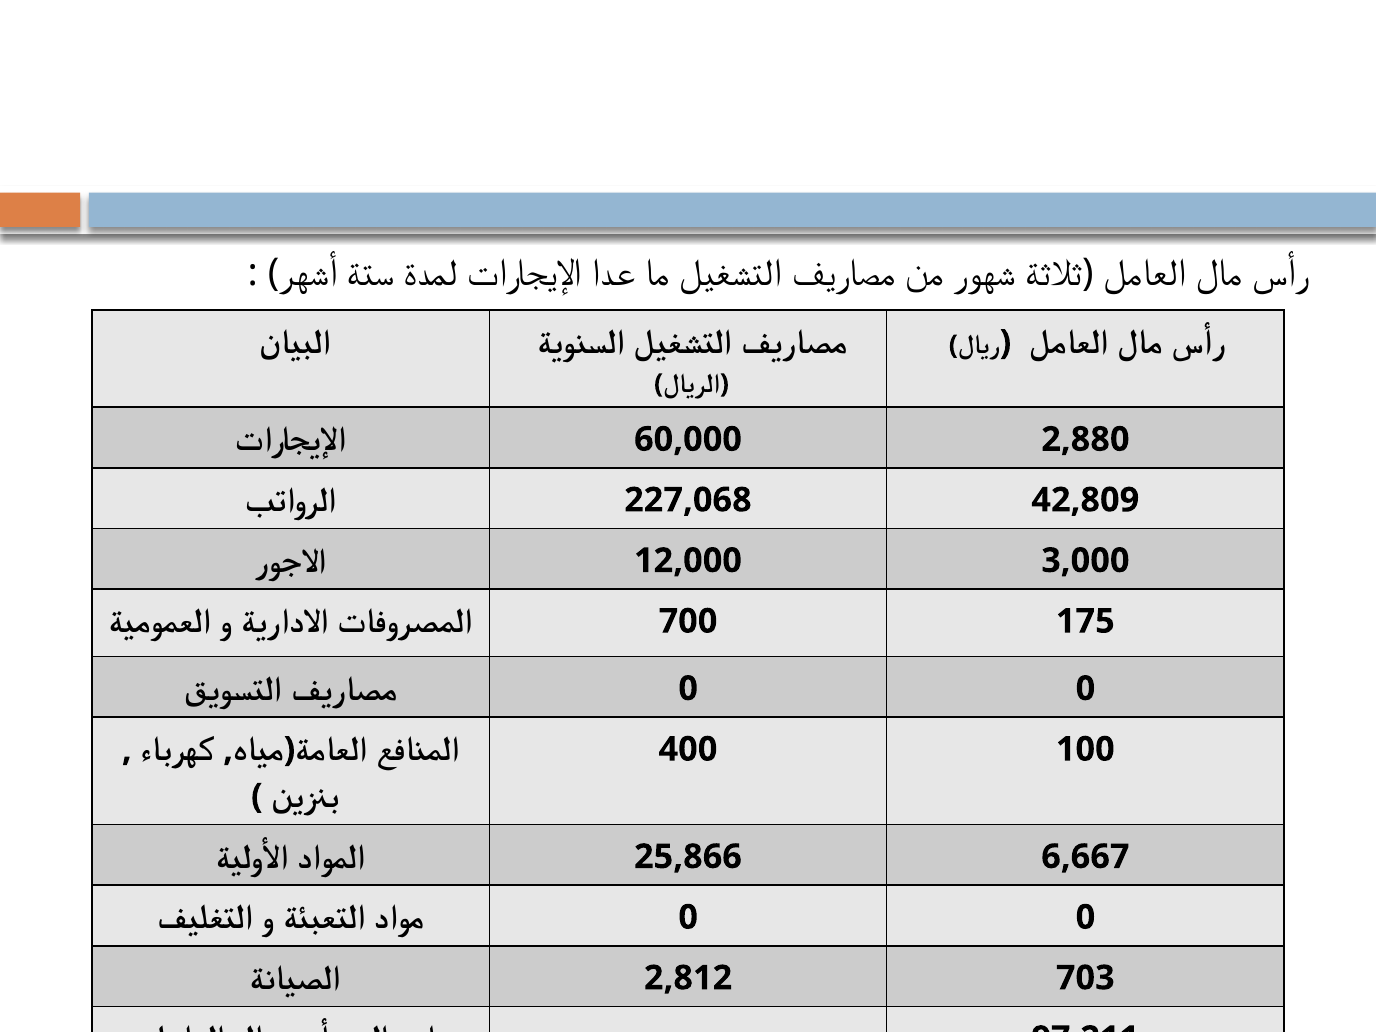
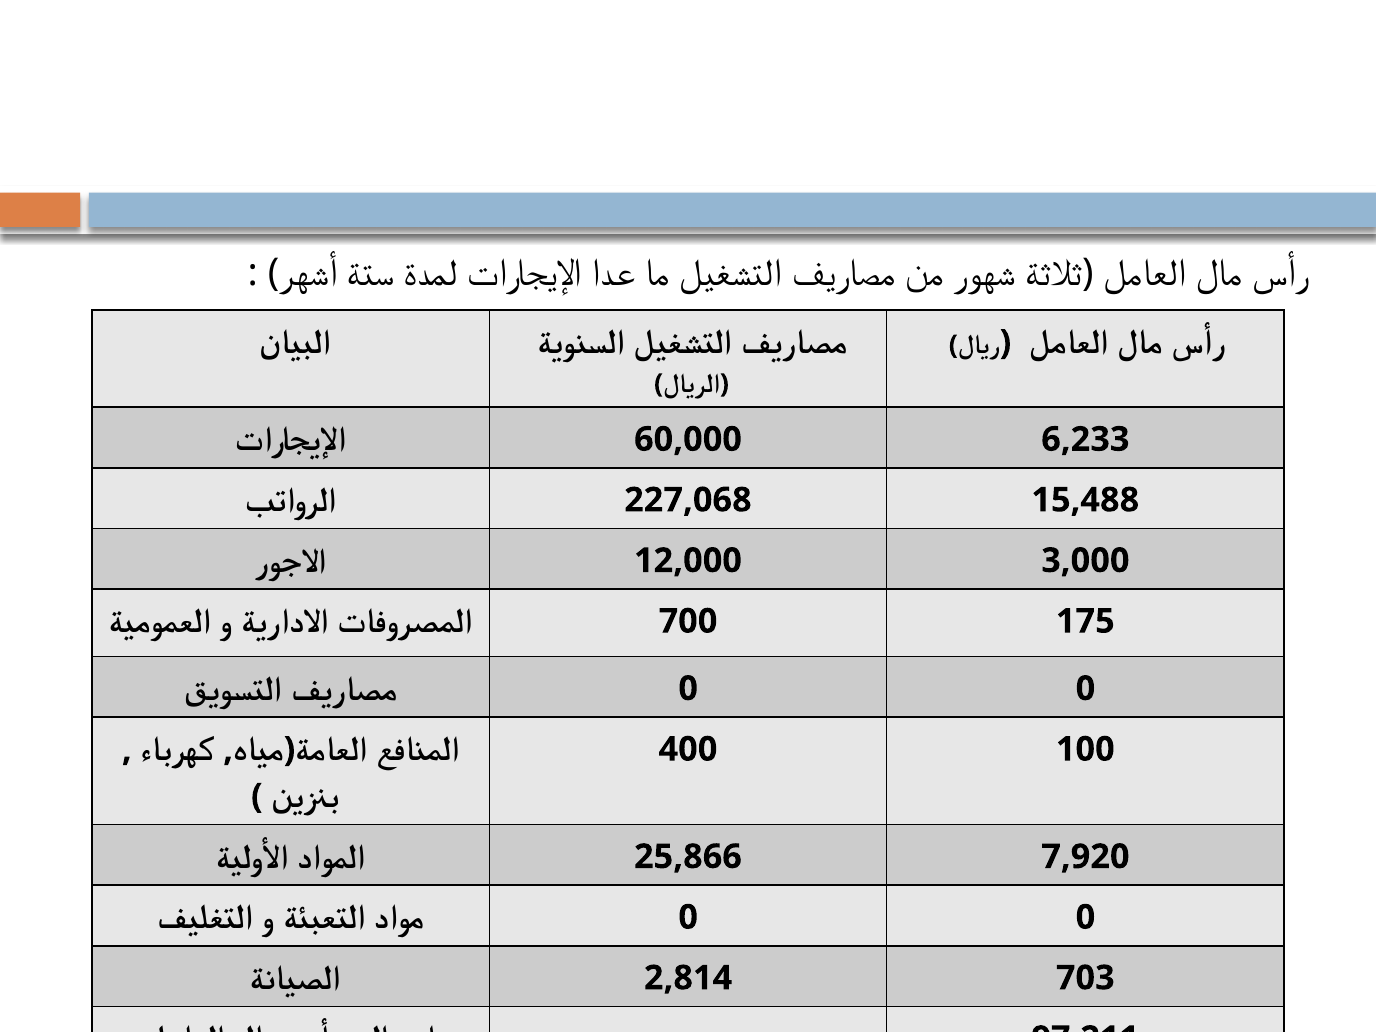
2,880: 2,880 -> 6,233 (1085, 439)
42,809: 42,809 -> 15,488 (1085, 500)
6,667: 6,667 -> 7,920 (1085, 857)
2,812: 2,812 -> 2,814 (688, 978)
